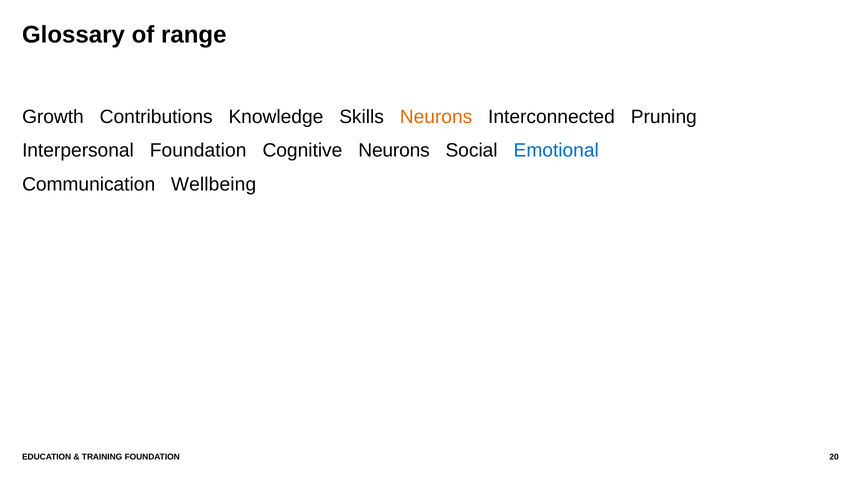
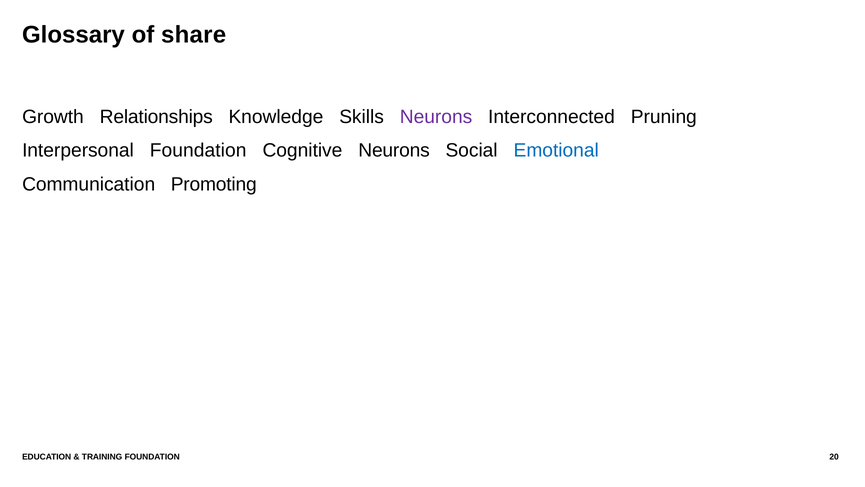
range: range -> share (194, 35)
Contributions: Contributions -> Relationships (156, 117)
Neurons colour: orange -> purple (436, 117)
Wellbeing: Wellbeing -> Promoting (214, 184)
